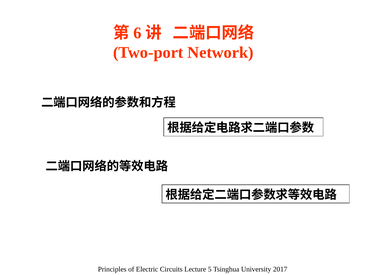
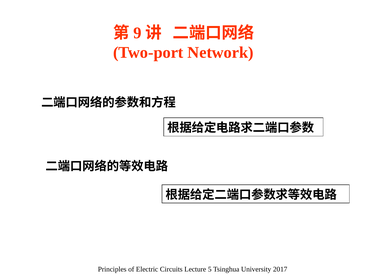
6: 6 -> 9 (137, 33)
